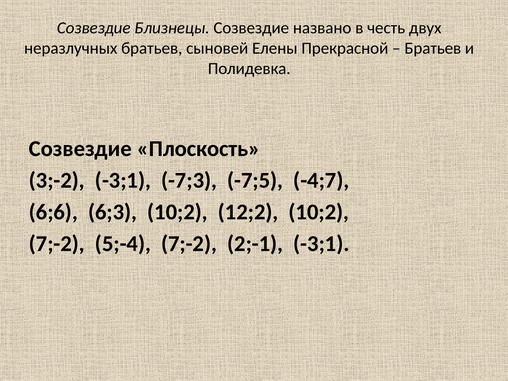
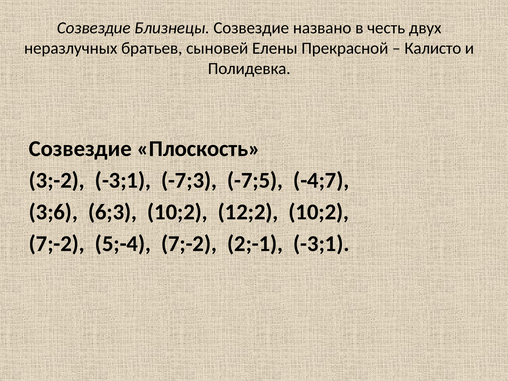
Братьев: Братьев -> Калисто (433, 48)
6;6: 6;6 -> 3;6 (53, 212)
